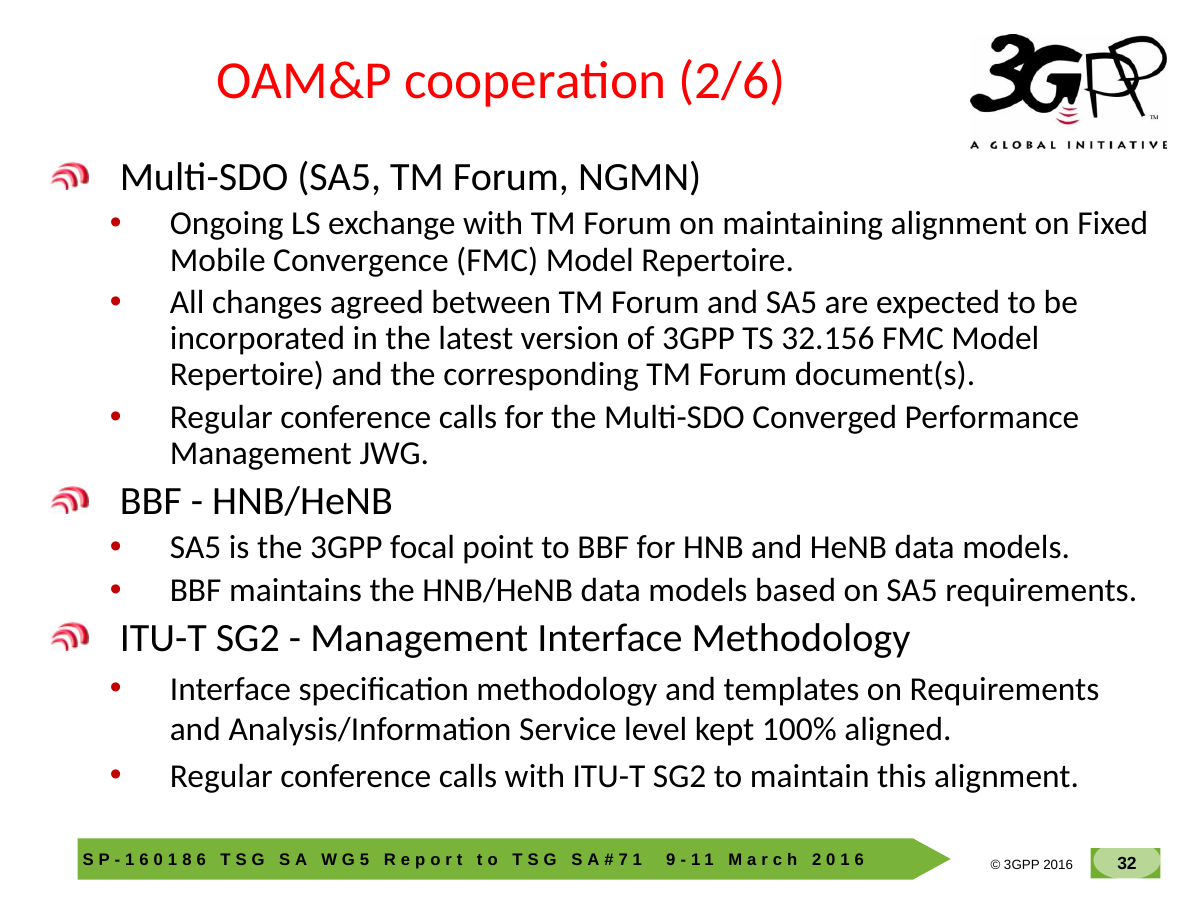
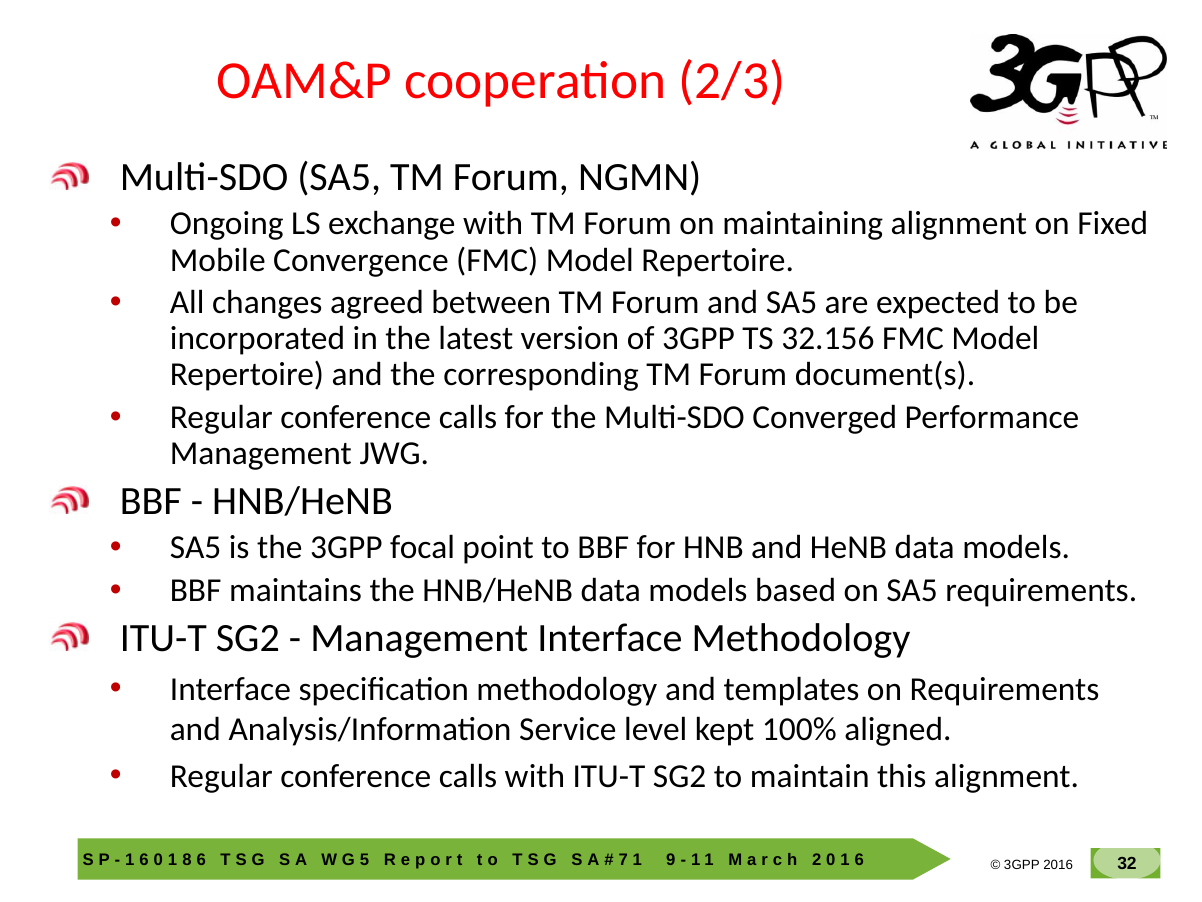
2/6: 2/6 -> 2/3 (732, 80)
